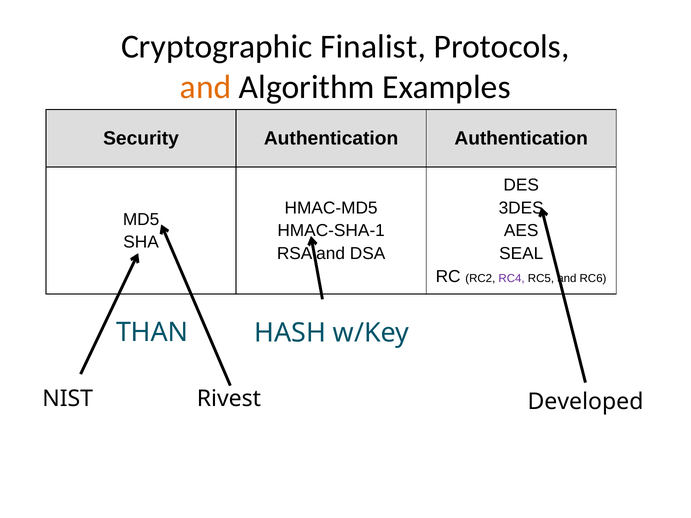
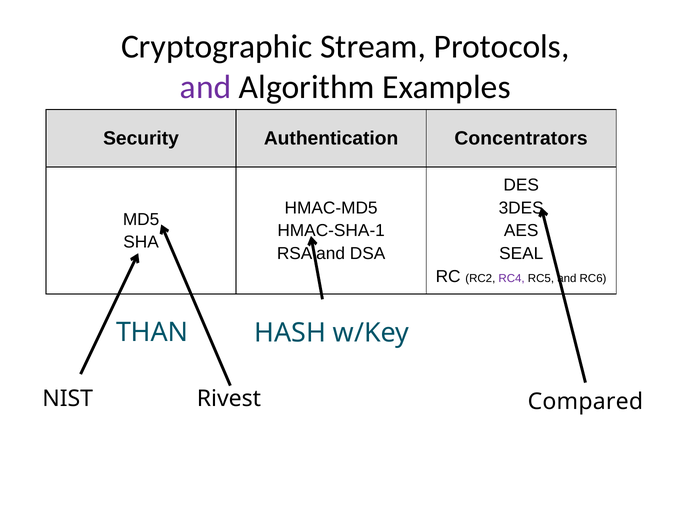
Finalist: Finalist -> Stream (373, 47)
and colour: orange -> purple (206, 87)
Authentication Authentication: Authentication -> Concentrators (521, 139)
Developed: Developed -> Compared (585, 402)
